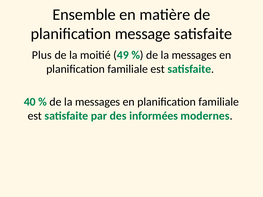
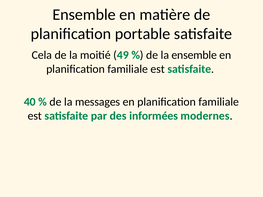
message: message -> portable (143, 34)
Plus: Plus -> Cela (42, 55)
messages: messages -> ensemble (194, 55)
